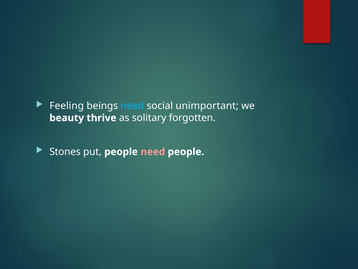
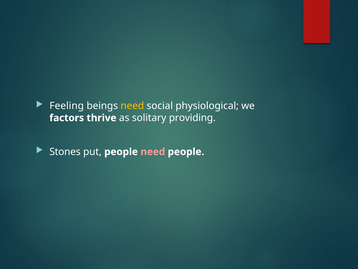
need colour: light blue -> yellow (132, 106)
unimportant: unimportant -> physiological (207, 106)
beauty: beauty -> factors (67, 118)
forgotten: forgotten -> providing (192, 118)
